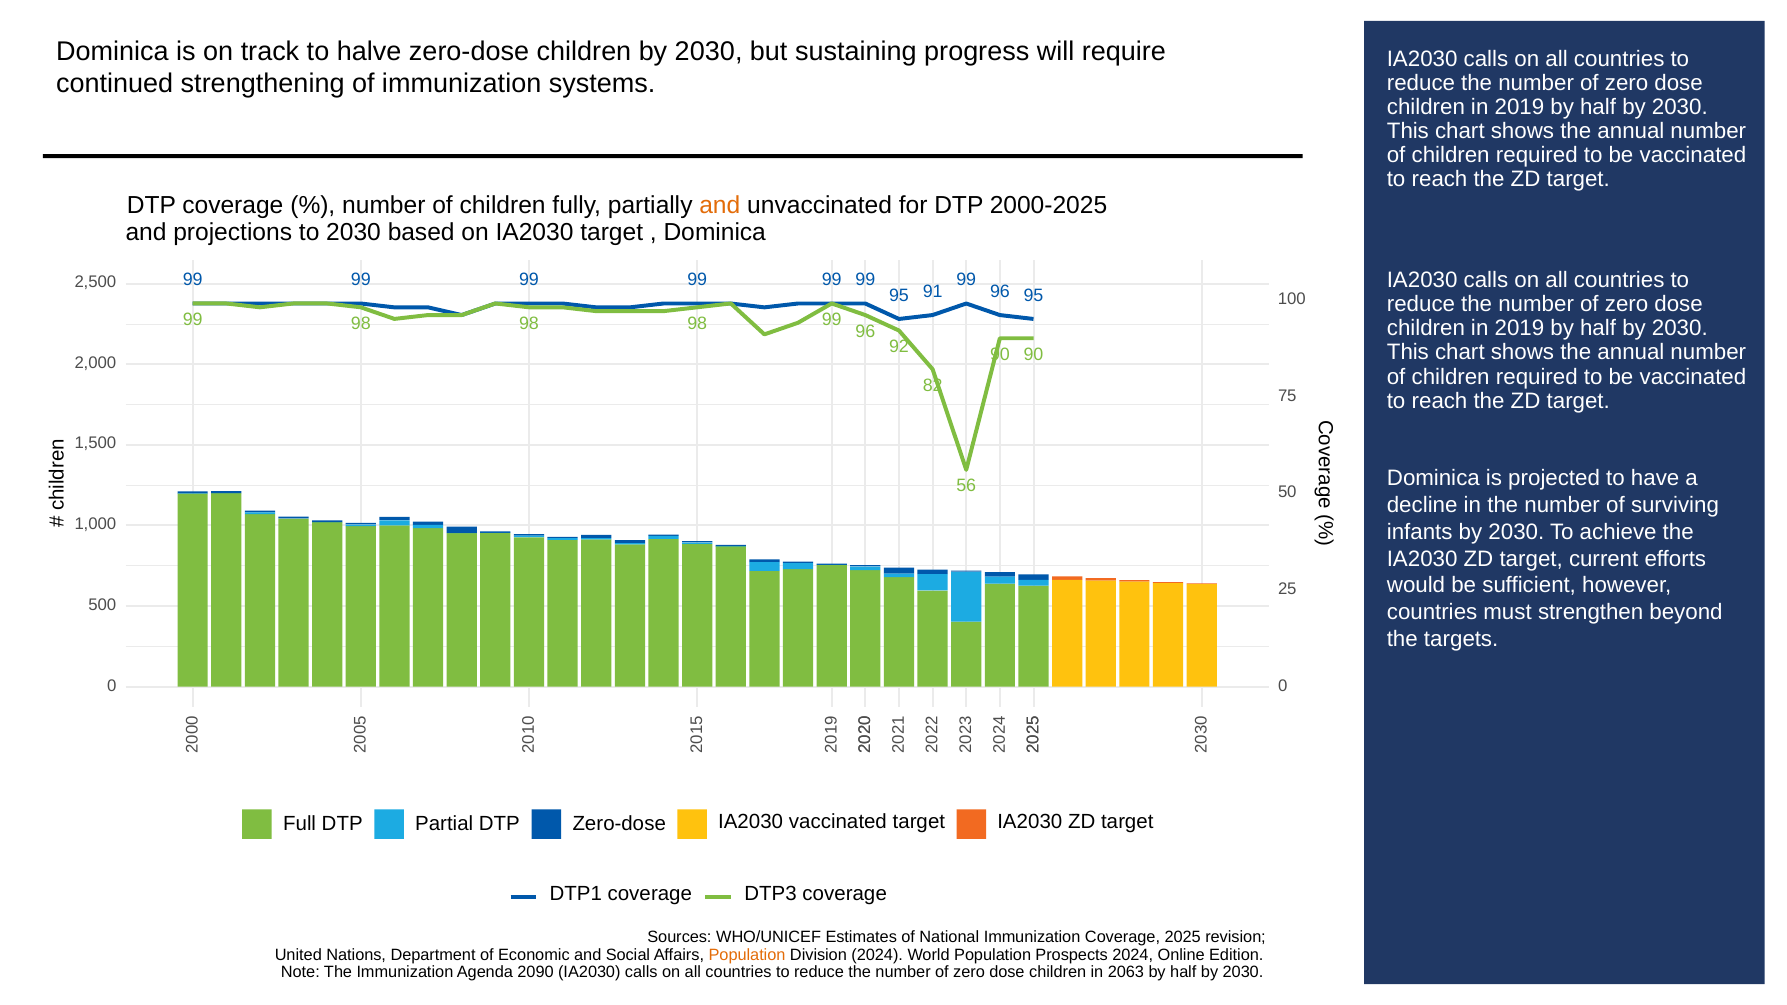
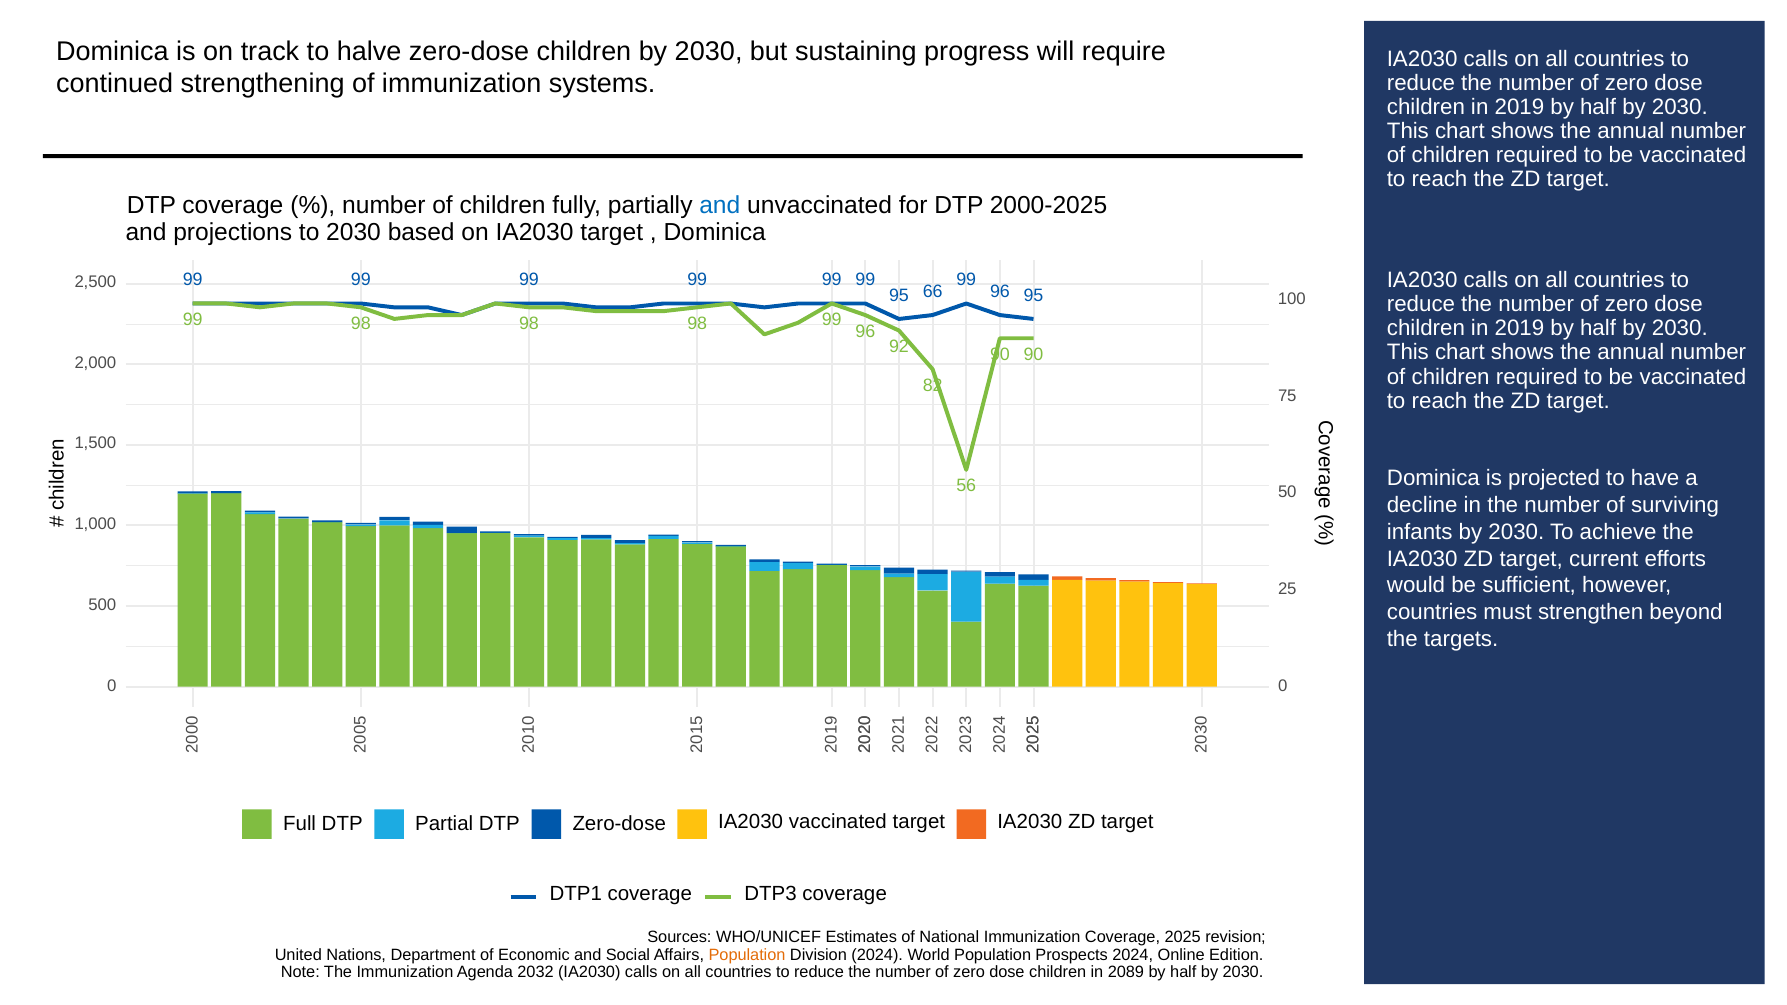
and colour: orange -> blue (720, 206)
91: 91 -> 66 (933, 291)
2090: 2090 -> 2032 (536, 973)
2063: 2063 -> 2089 (1126, 973)
